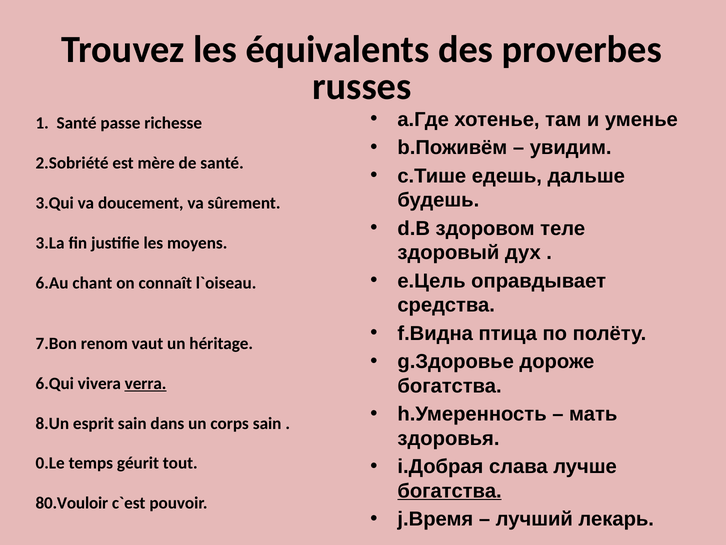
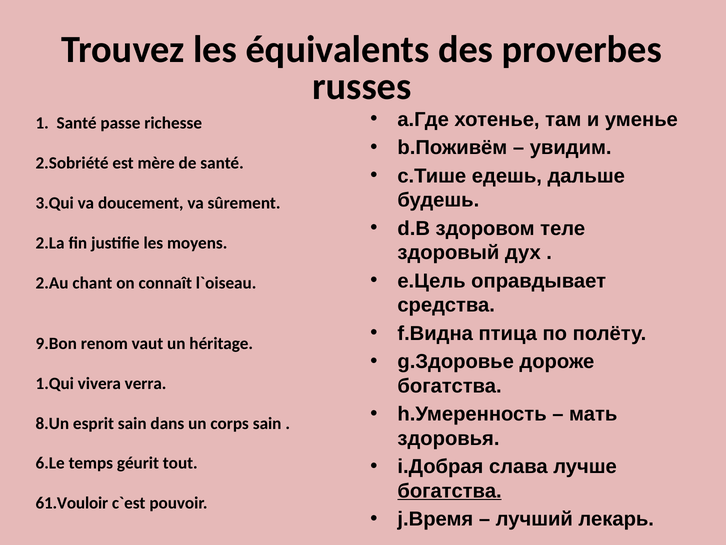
3.La: 3.La -> 2.La (50, 243)
6.Au: 6.Au -> 2.Au (52, 283)
7.Bon: 7.Bon -> 9.Bon (56, 343)
6.Qui: 6.Qui -> 1.Qui (55, 383)
verra underline: present -> none (146, 383)
0.Le: 0.Le -> 6.Le (50, 463)
80.Vouloir: 80.Vouloir -> 61.Vouloir (72, 503)
